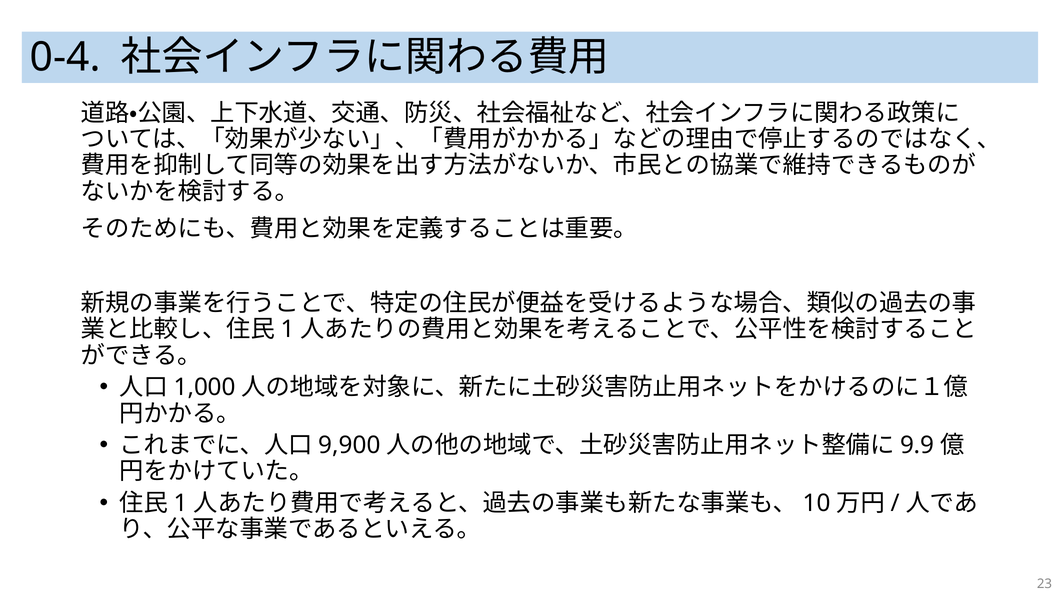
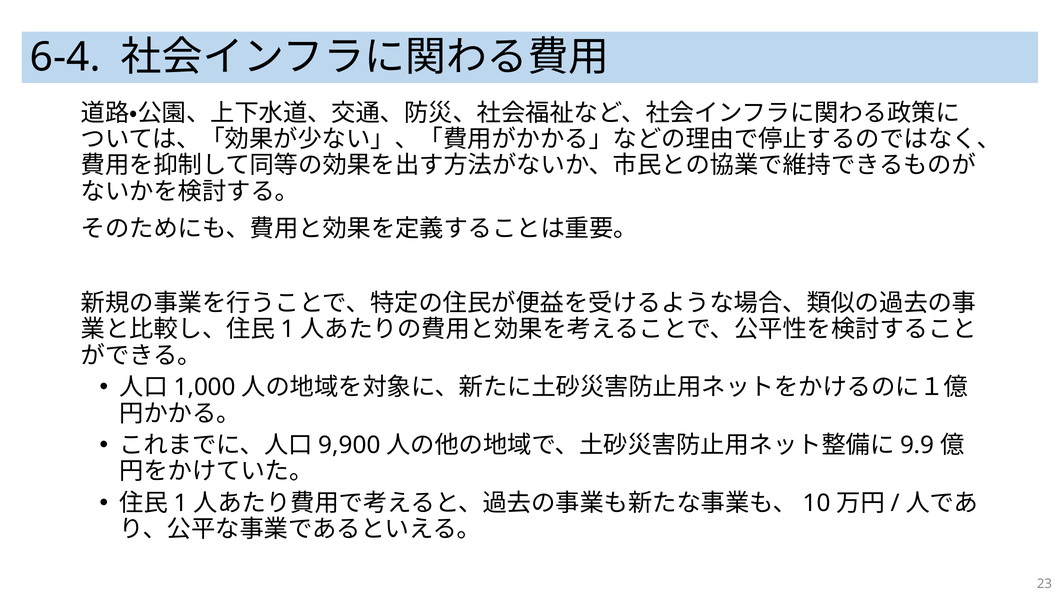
0-4: 0-4 -> 6-4 (65, 58)
